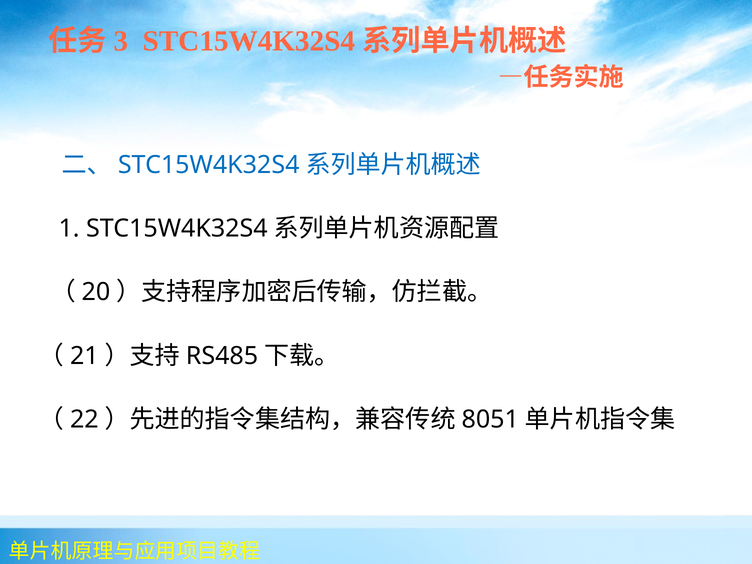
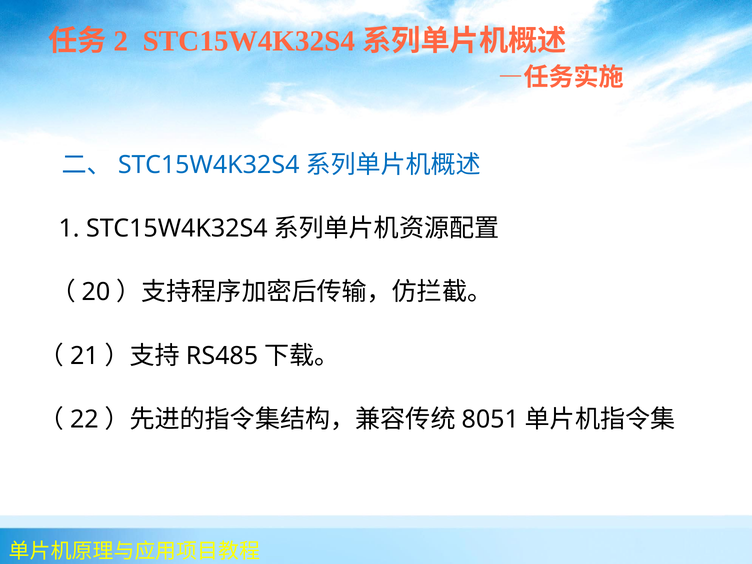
3: 3 -> 2 (121, 41)
